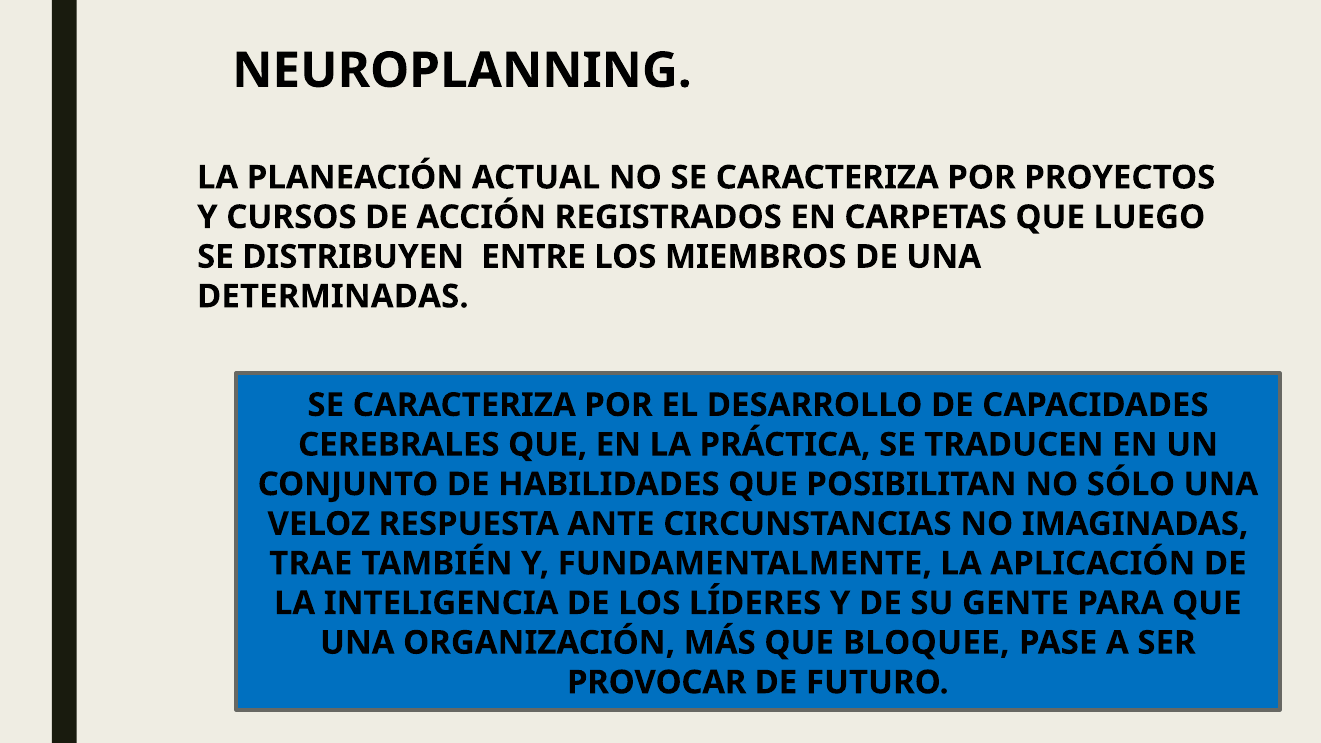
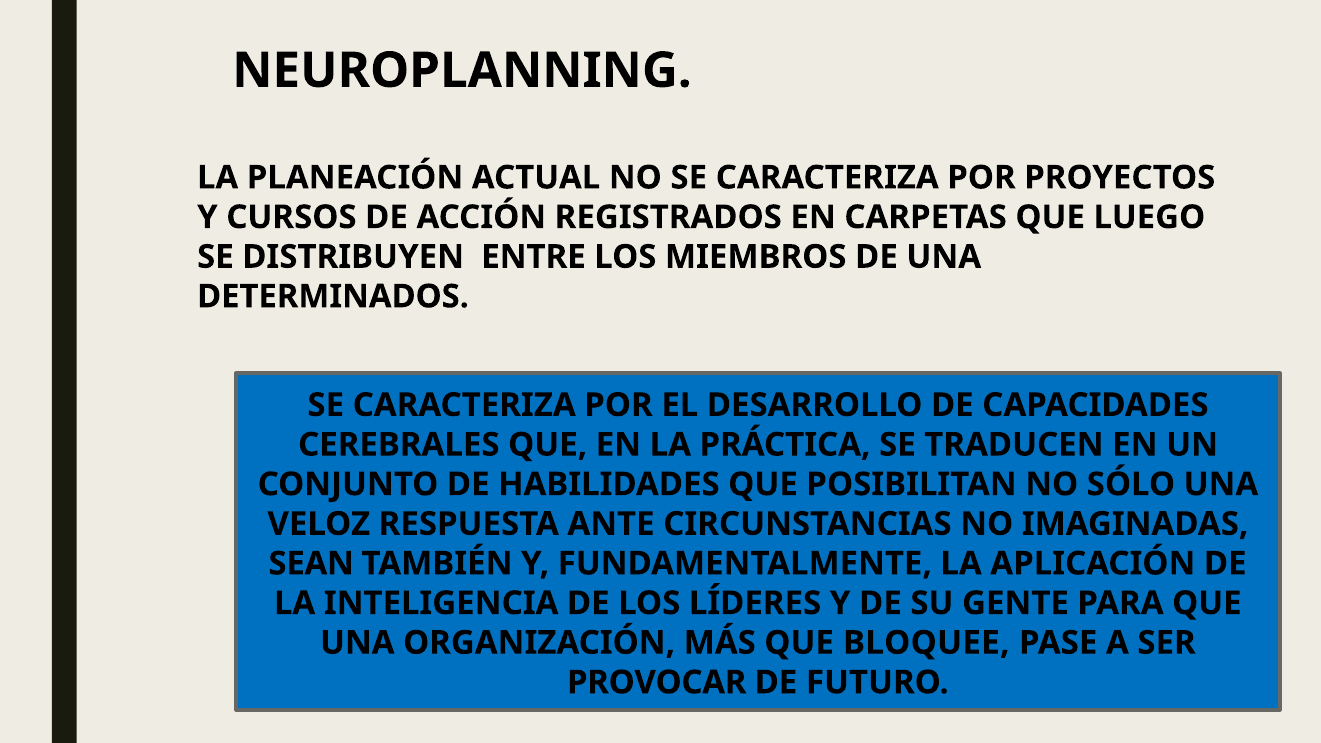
DETERMINADAS: DETERMINADAS -> DETERMINADOS (333, 296)
TRAE: TRAE -> SEAN (311, 564)
